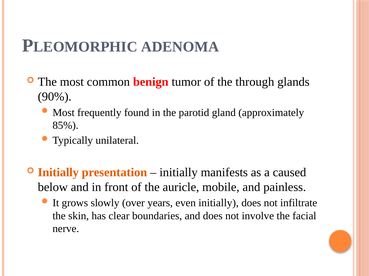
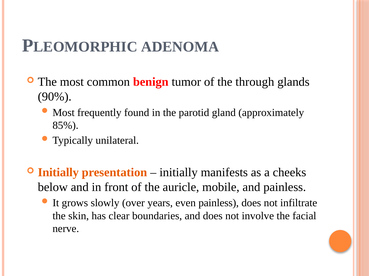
caused: caused -> cheeks (289, 173)
even initially: initially -> painless (219, 203)
